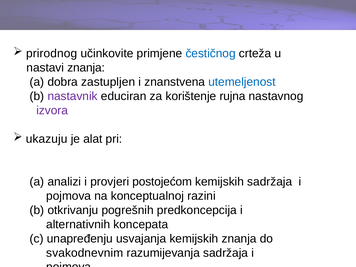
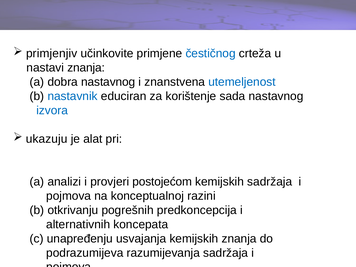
prirodnog: prirodnog -> primjenjiv (52, 53)
dobra zastupljen: zastupljen -> nastavnog (108, 82)
nastavnik colour: purple -> blue (73, 96)
rujna: rujna -> sada (232, 96)
izvora colour: purple -> blue (52, 110)
svakodnevnim: svakodnevnim -> podrazumijeva (85, 253)
